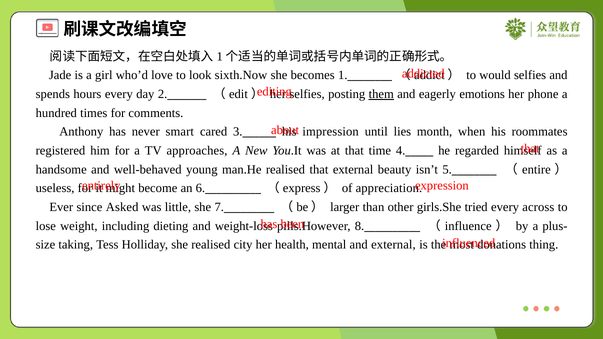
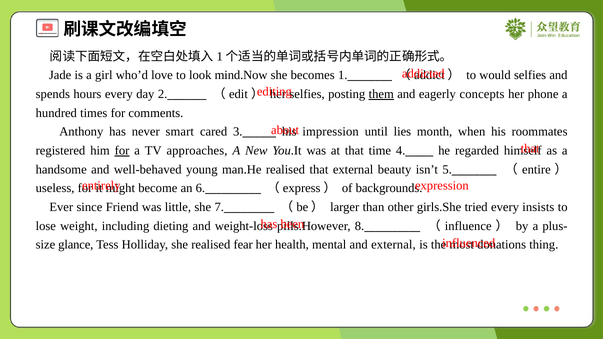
sixth.Now: sixth.Now -> mind.Now (241, 75)
emotions: emotions -> concepts (482, 94)
for underline: none -> present (122, 151)
appreciation: appreciation -> backgrounds (389, 188)
Asked: Asked -> Friend (122, 207)
across: across -> insists (538, 207)
taking: taking -> glance (76, 245)
city: city -> fear (243, 245)
